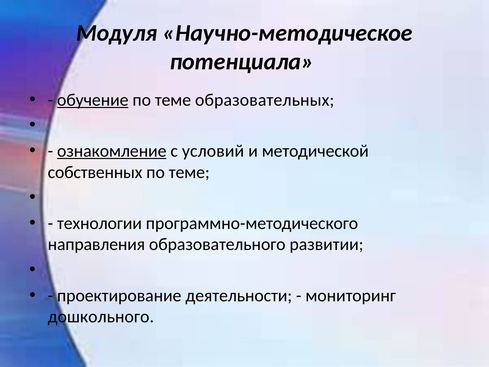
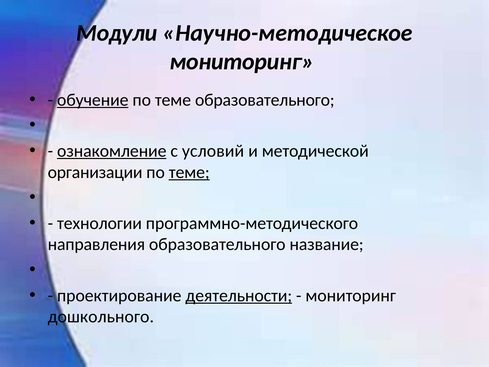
Модуля: Модуля -> Модули (117, 33)
потенциала: потенциала -> мониторинг (242, 62)
теме образовательных: образовательных -> образовательного (265, 100)
собственных: собственных -> организации (95, 172)
теме underline: none -> present (189, 172)
развитии: развитии -> название (327, 244)
деятельности underline: none -> present (239, 295)
